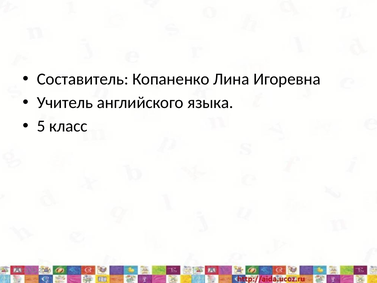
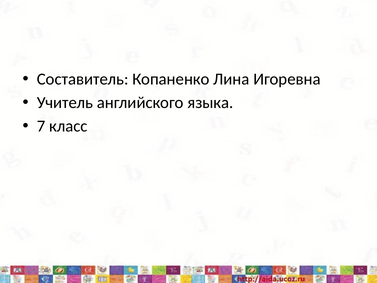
5: 5 -> 7 (41, 126)
